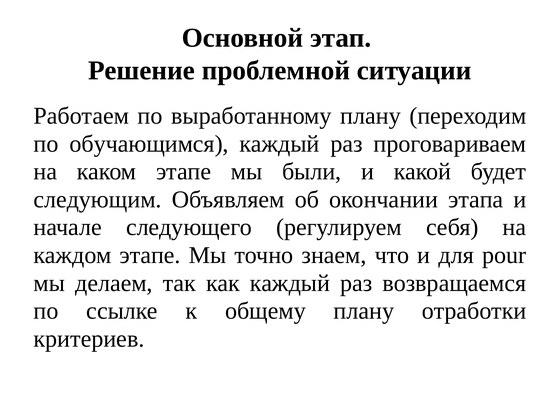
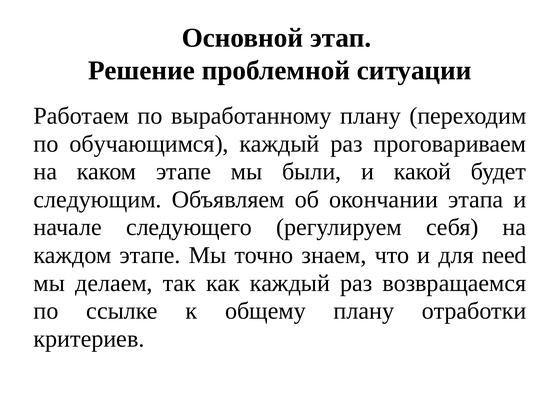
pour: pour -> need (504, 255)
